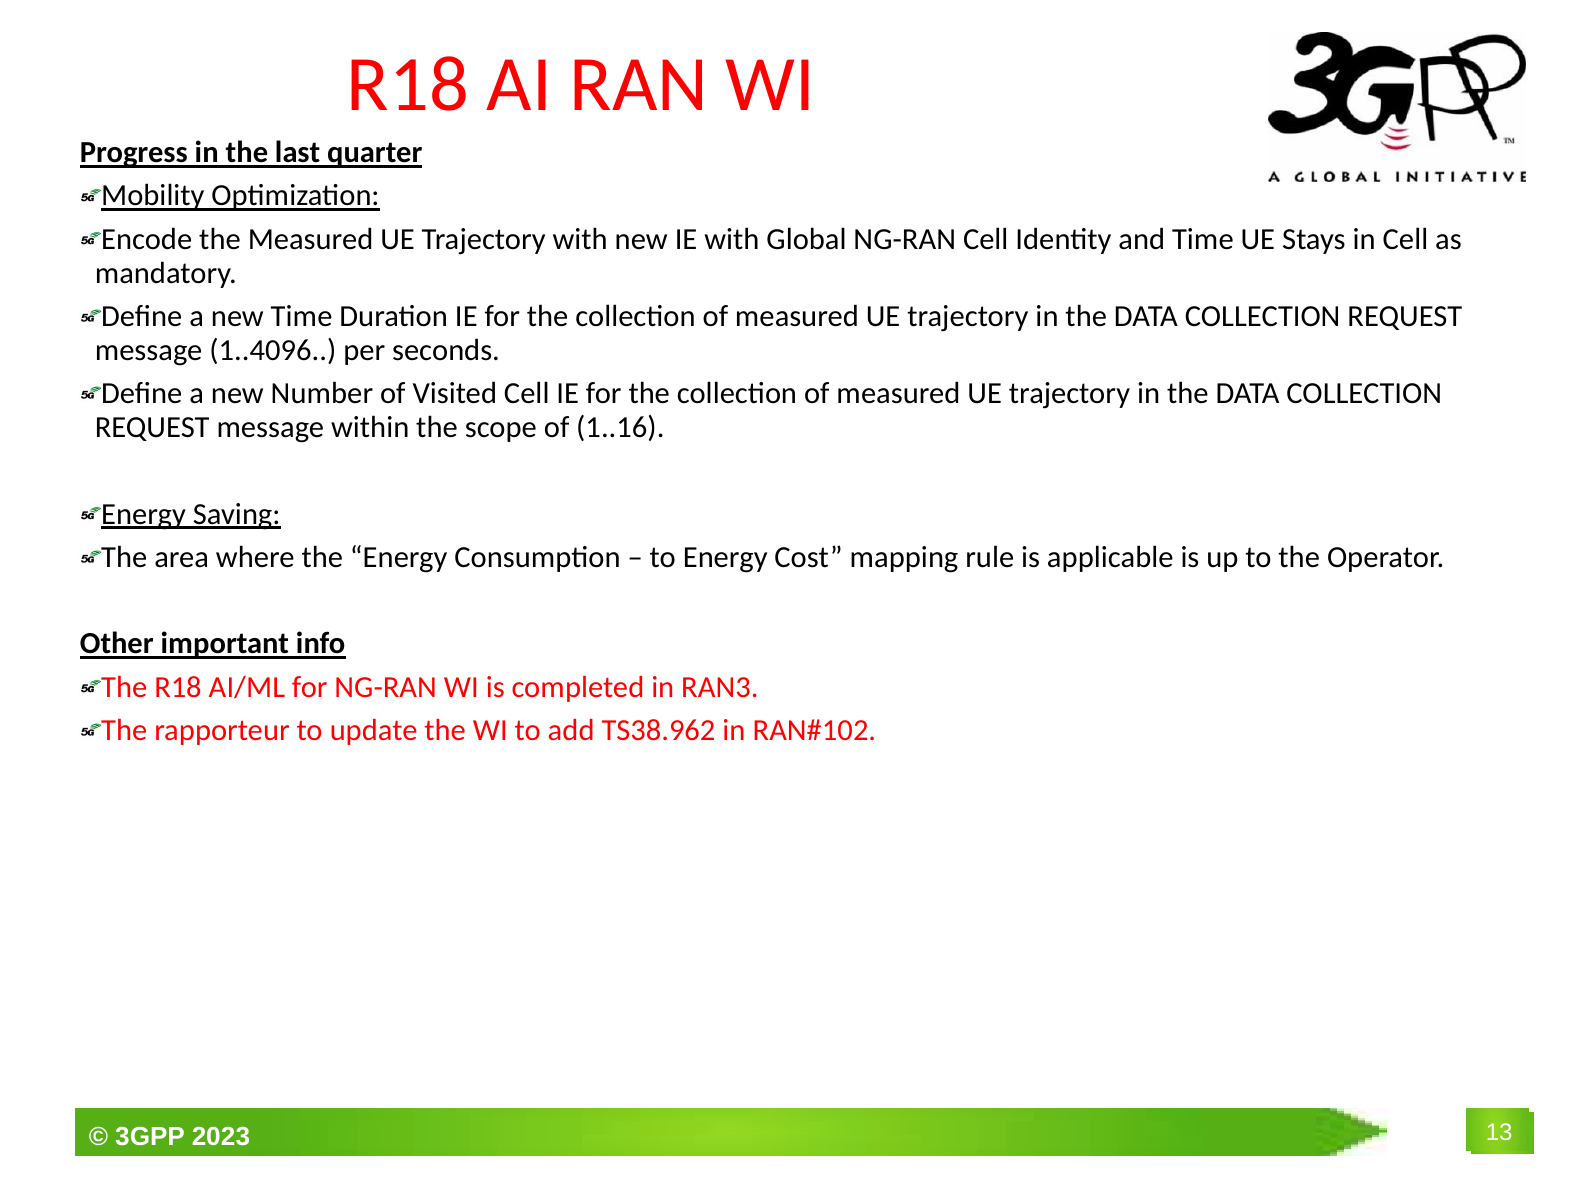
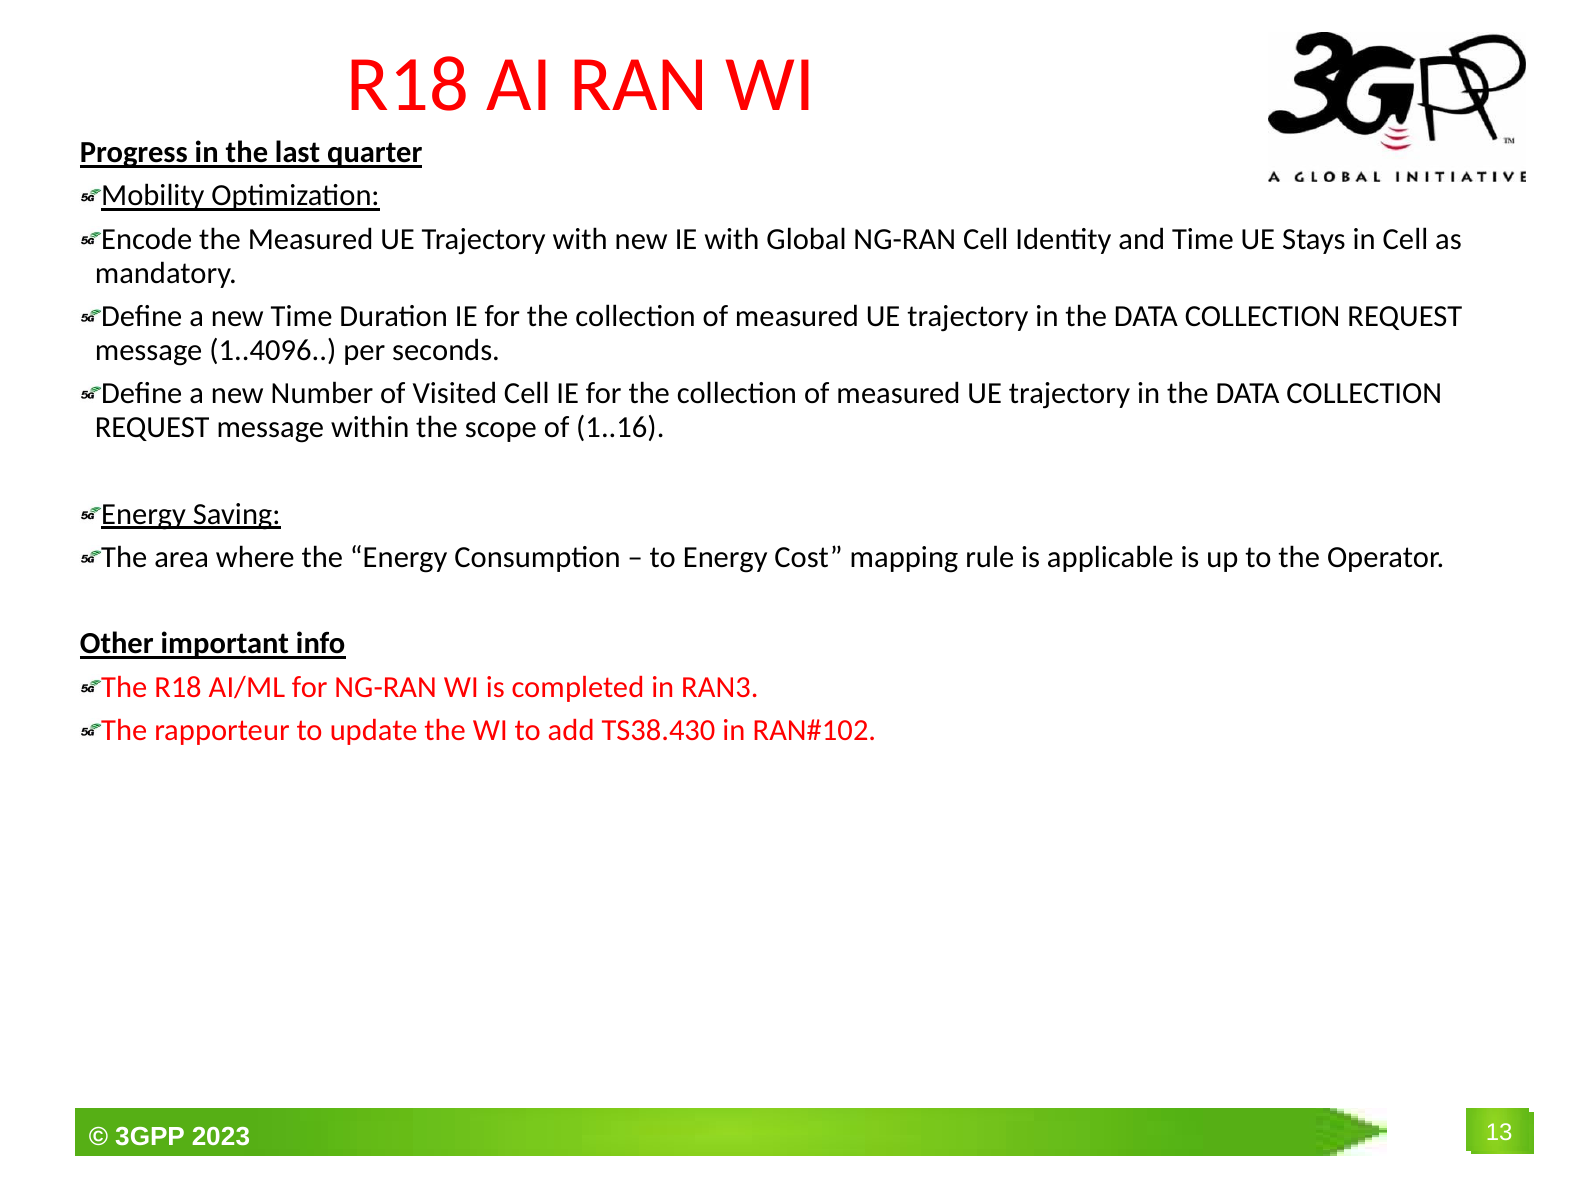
TS38.962: TS38.962 -> TS38.430 (658, 731)
